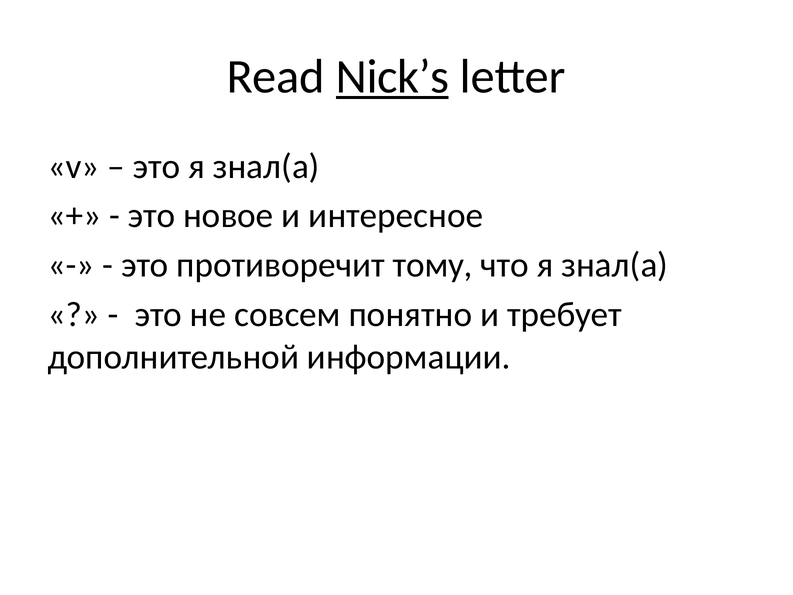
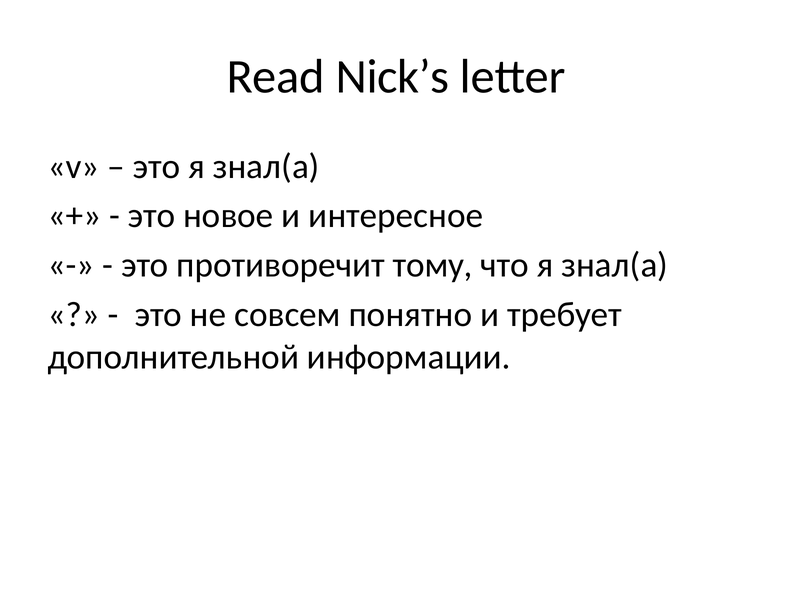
Nick’s underline: present -> none (392, 77)
